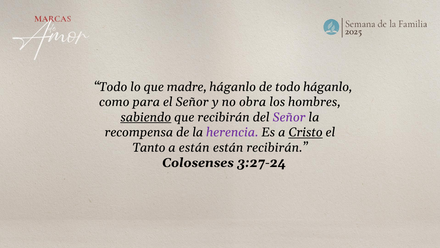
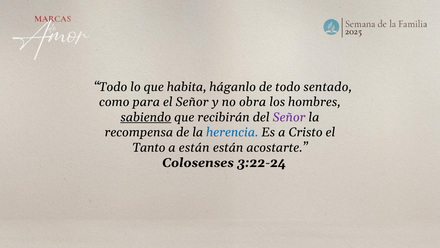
madre: madre -> habita (187, 87)
todo háganlo: háganlo -> sentado (328, 87)
herencia colour: purple -> blue (232, 132)
Cristo underline: present -> none (306, 132)
están recibirán: recibirán -> acostarte (277, 147)
3:27-24: 3:27-24 -> 3:22-24 (262, 162)
